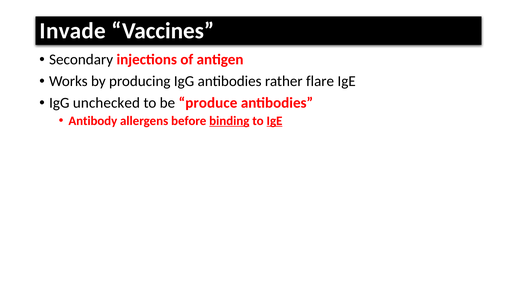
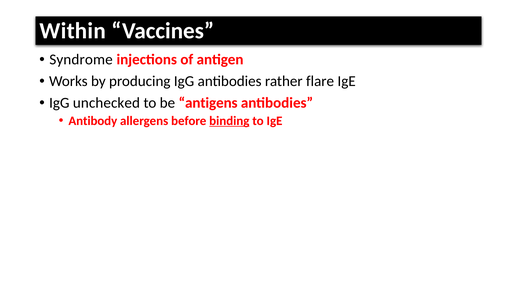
Invade: Invade -> Within (73, 31)
Secondary: Secondary -> Syndrome (81, 60)
produce: produce -> antigens (208, 103)
IgE underline: present -> none (275, 121)
